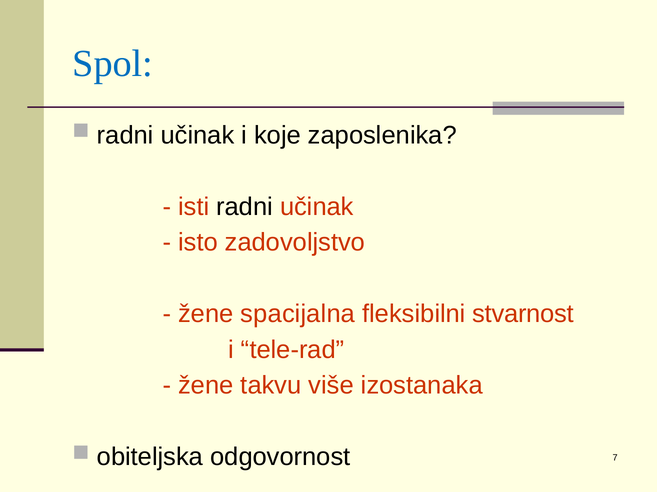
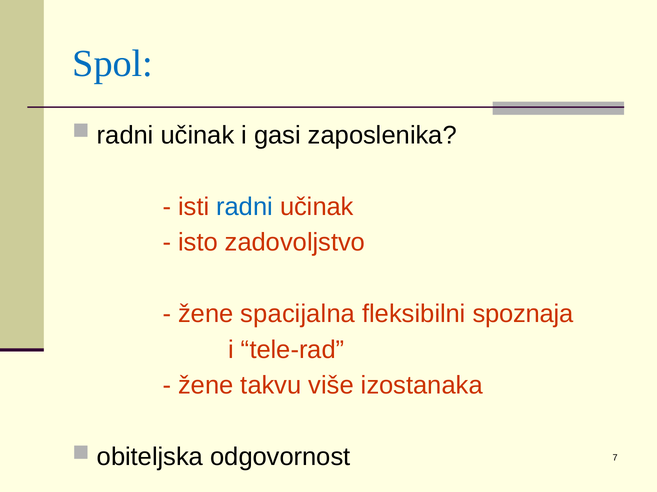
koje: koje -> gasi (278, 135)
radni colour: black -> blue (245, 207)
stvarnost: stvarnost -> spoznaja (523, 314)
